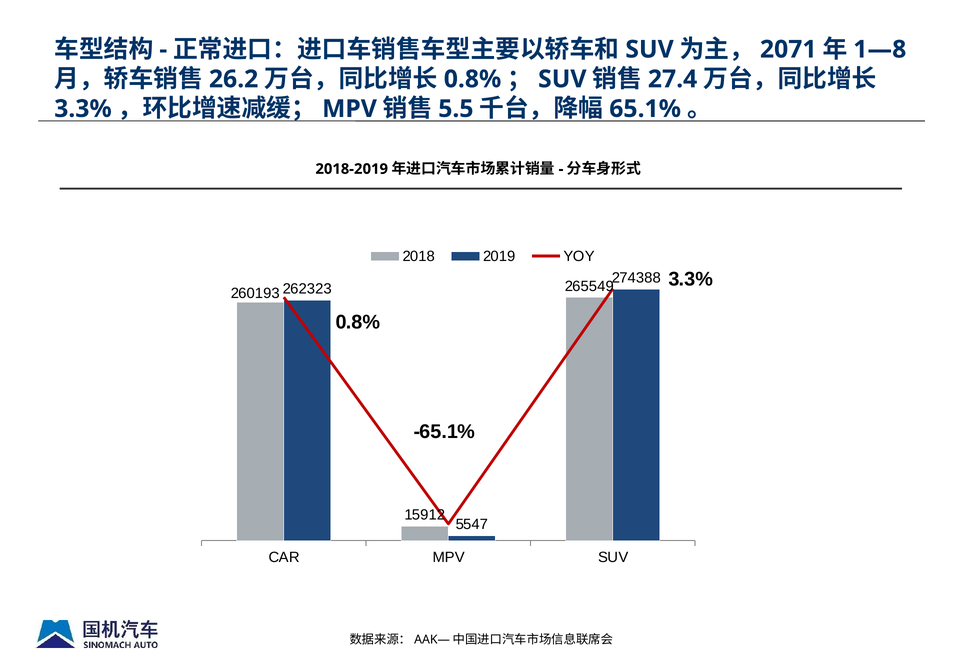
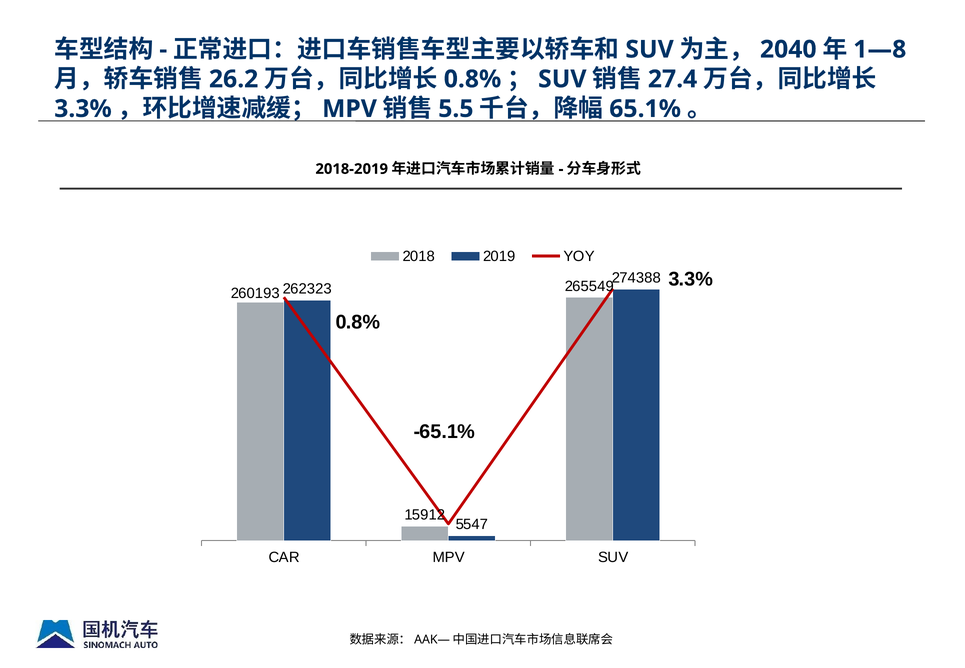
2071: 2071 -> 2040 (788, 49)
